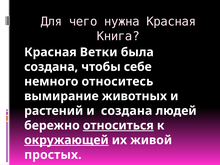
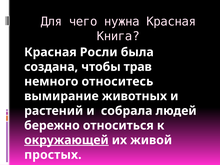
Ветки: Ветки -> Росли (99, 52)
себе: себе -> трав (138, 67)
и создана: создана -> собрала (127, 111)
относиться underline: present -> none (118, 125)
